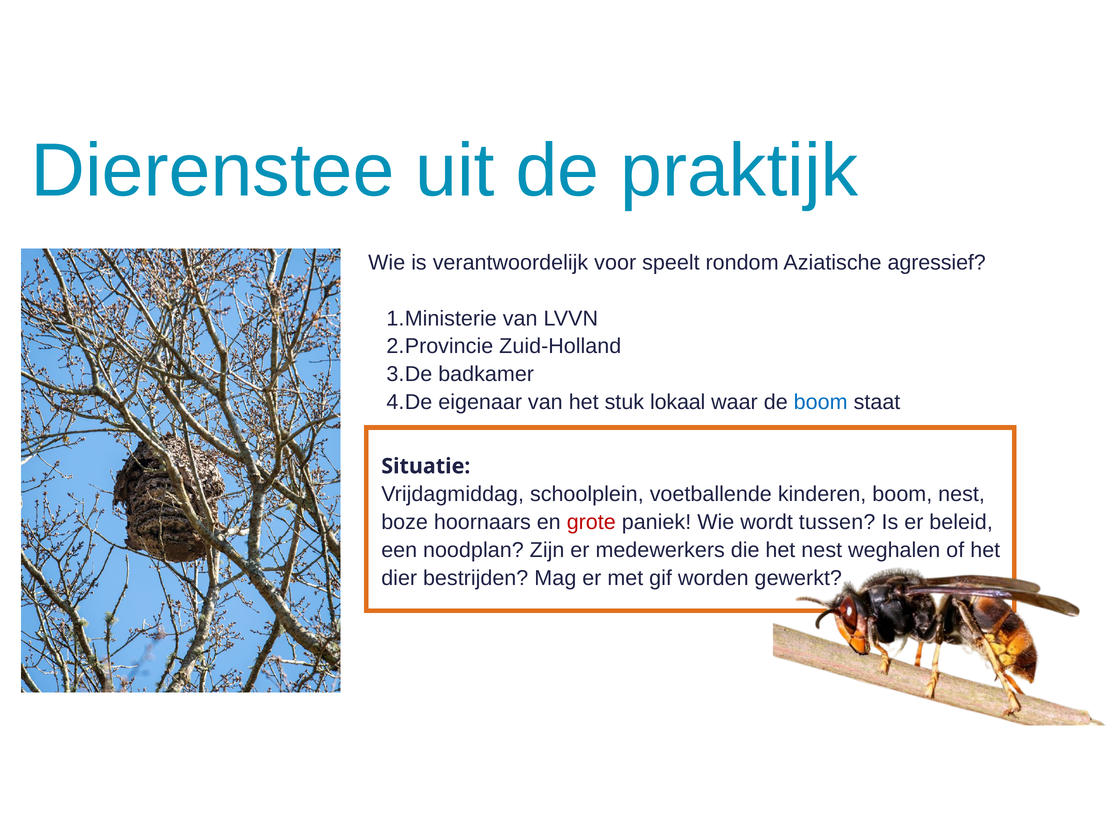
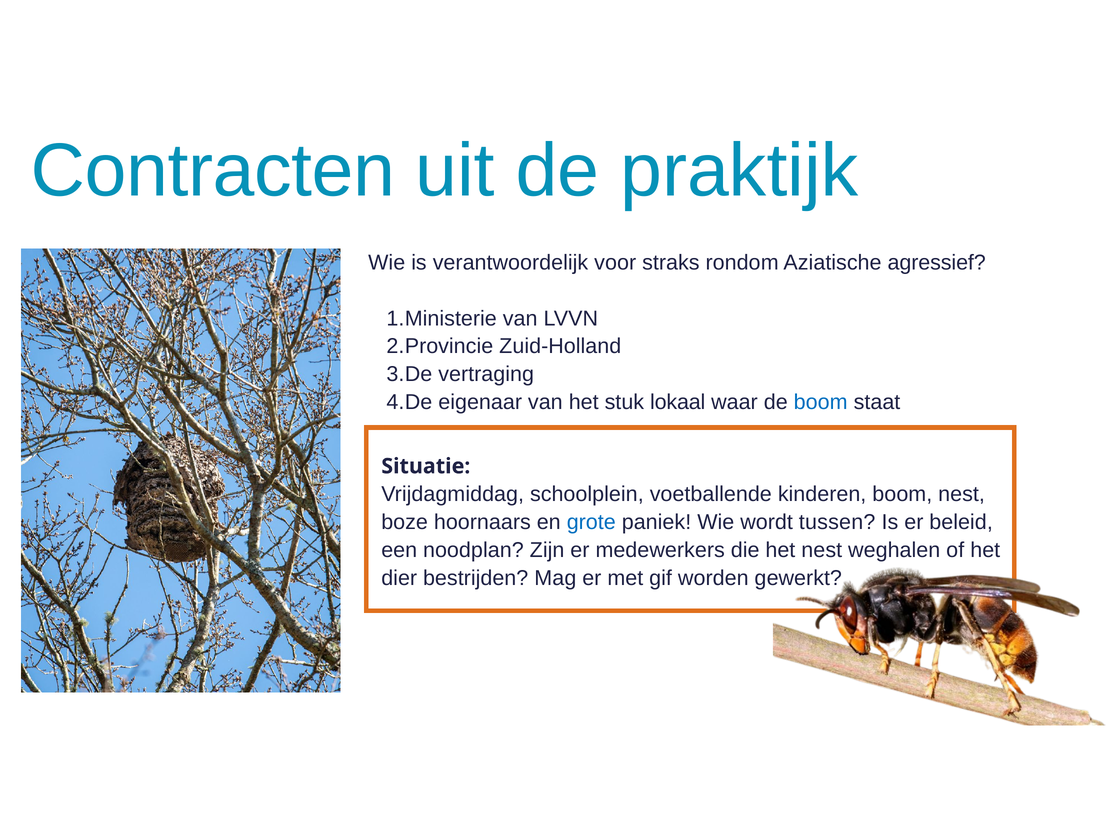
Dierenstee: Dierenstee -> Contracten (213, 171)
speelt: speelt -> straks (671, 263)
badkamer: badkamer -> vertraging (486, 375)
grote colour: red -> blue (591, 522)
